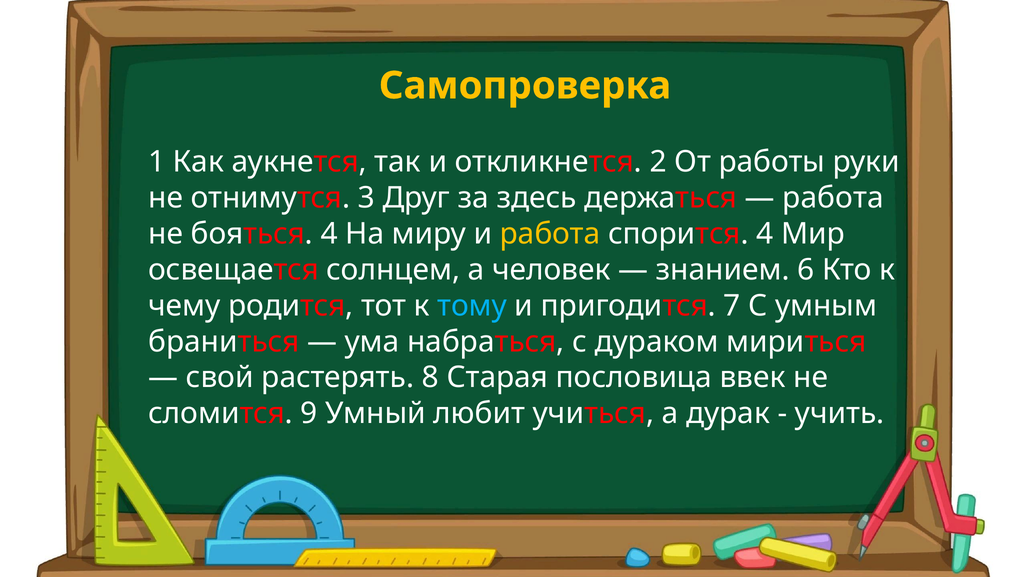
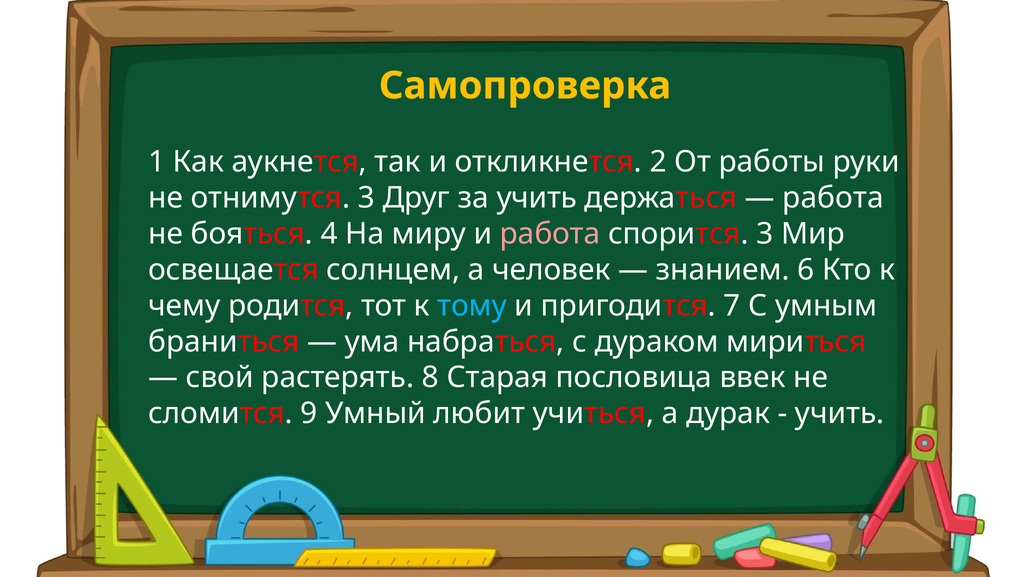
за здесь: здесь -> учить (537, 198)
работа colour: yellow -> pink (550, 234)
спорится 4: 4 -> 3 (765, 234)
